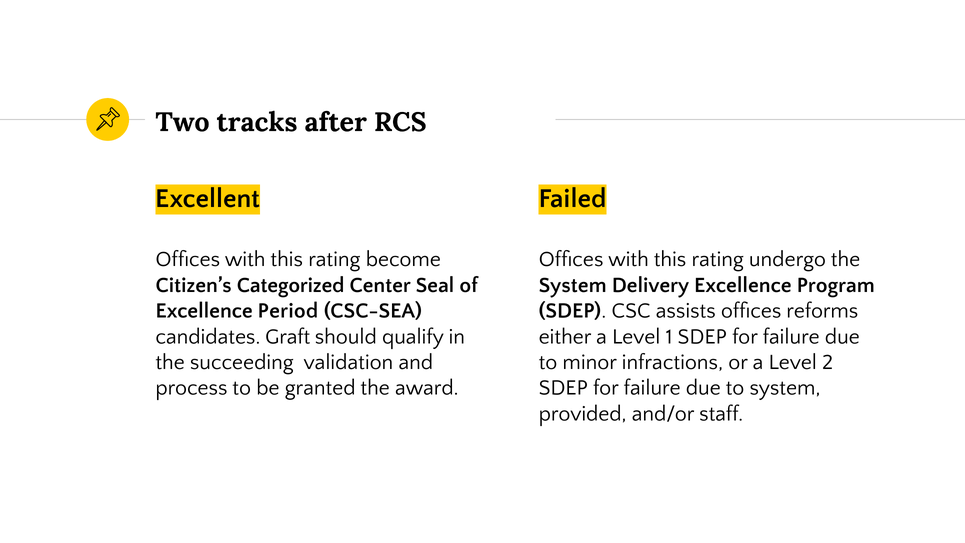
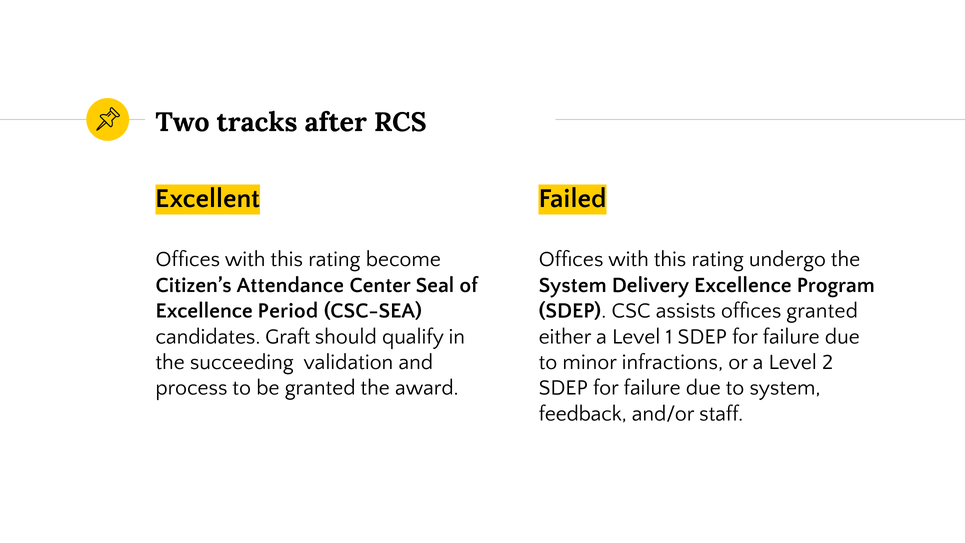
Categorized: Categorized -> Attendance (290, 285)
offices reforms: reforms -> granted (822, 311)
provided: provided -> feedback (583, 414)
